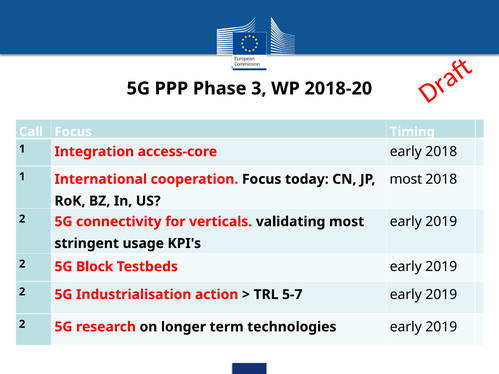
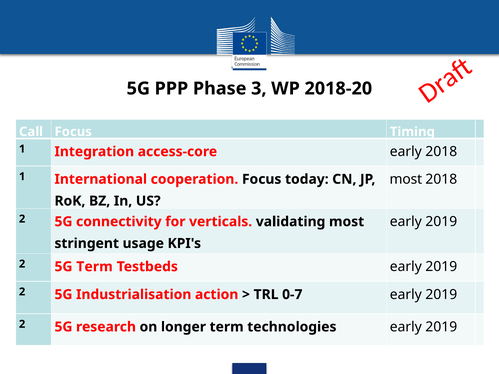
5G Block: Block -> Term (95, 267)
5-7: 5-7 -> 0-7 (292, 295)
